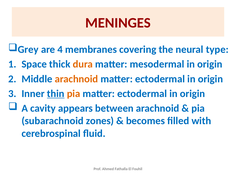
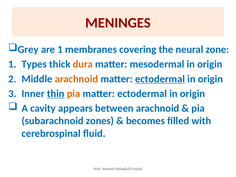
are 4: 4 -> 1 (60, 50)
type: type -> zone (217, 50)
Space: Space -> Types (34, 64)
ectodermal underline: none -> present (160, 79)
